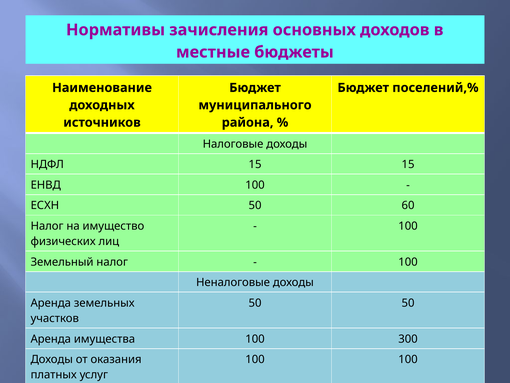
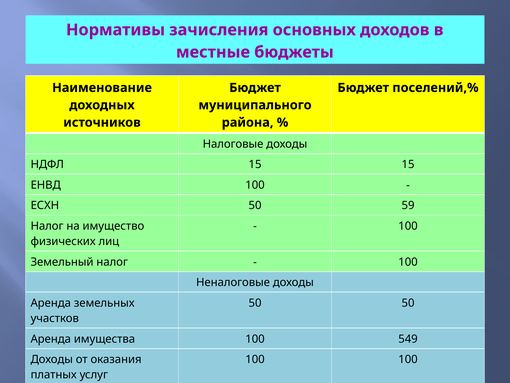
60: 60 -> 59 (408, 205)
300: 300 -> 549 (408, 339)
